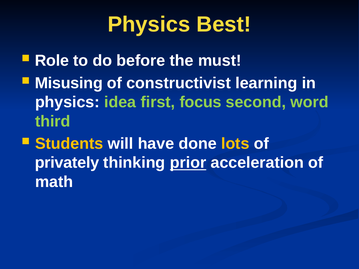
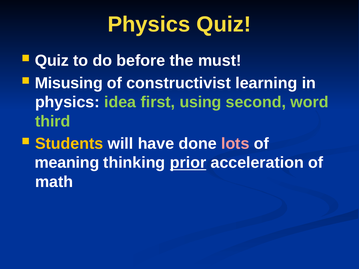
Physics Best: Best -> Quiz (224, 24)
Role: Role -> Quiz (52, 61)
focus: focus -> using (201, 102)
lots colour: yellow -> pink (235, 144)
privately: privately -> meaning (67, 163)
